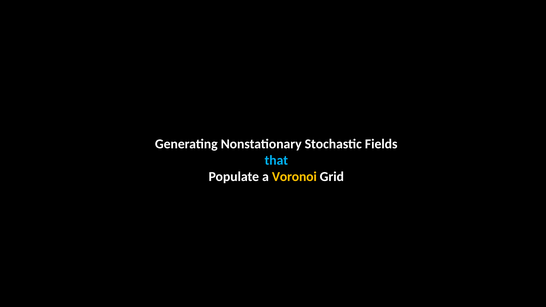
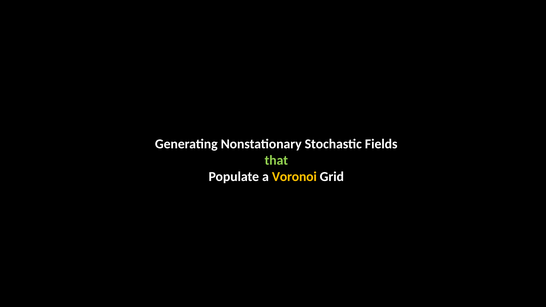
that colour: light blue -> light green (276, 160)
